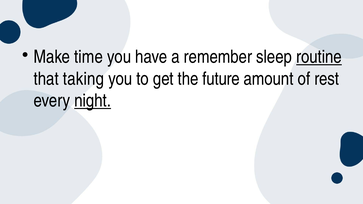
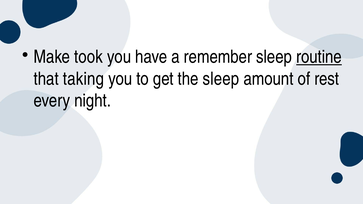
time: time -> took (88, 57)
the future: future -> sleep (221, 79)
night underline: present -> none (93, 101)
